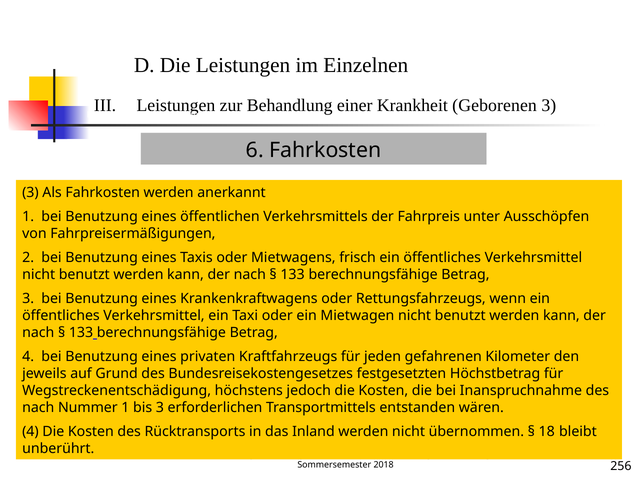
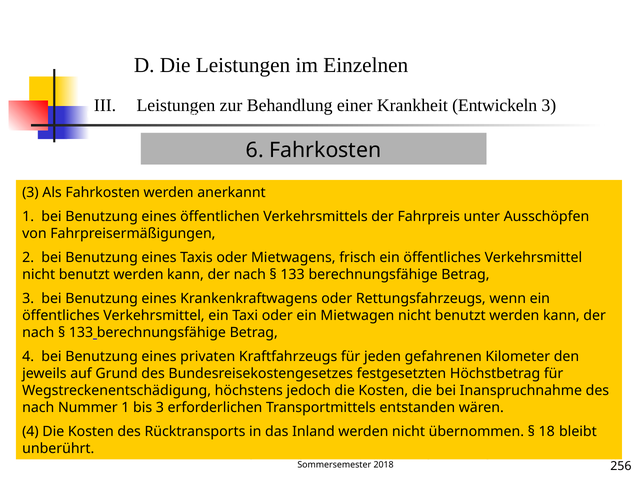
Geborenen: Geborenen -> Entwickeln (495, 105)
